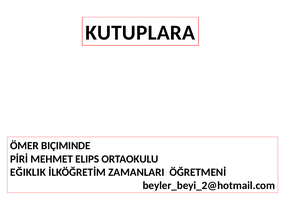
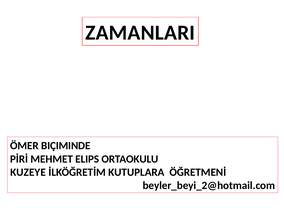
KUTUPLARA: KUTUPLARA -> ZAMANLARI (140, 33)
EĞIKLIK: EĞIKLIK -> KUZEYE (28, 172)
ZAMANLARI: ZAMANLARI -> KUTUPLARA (136, 172)
